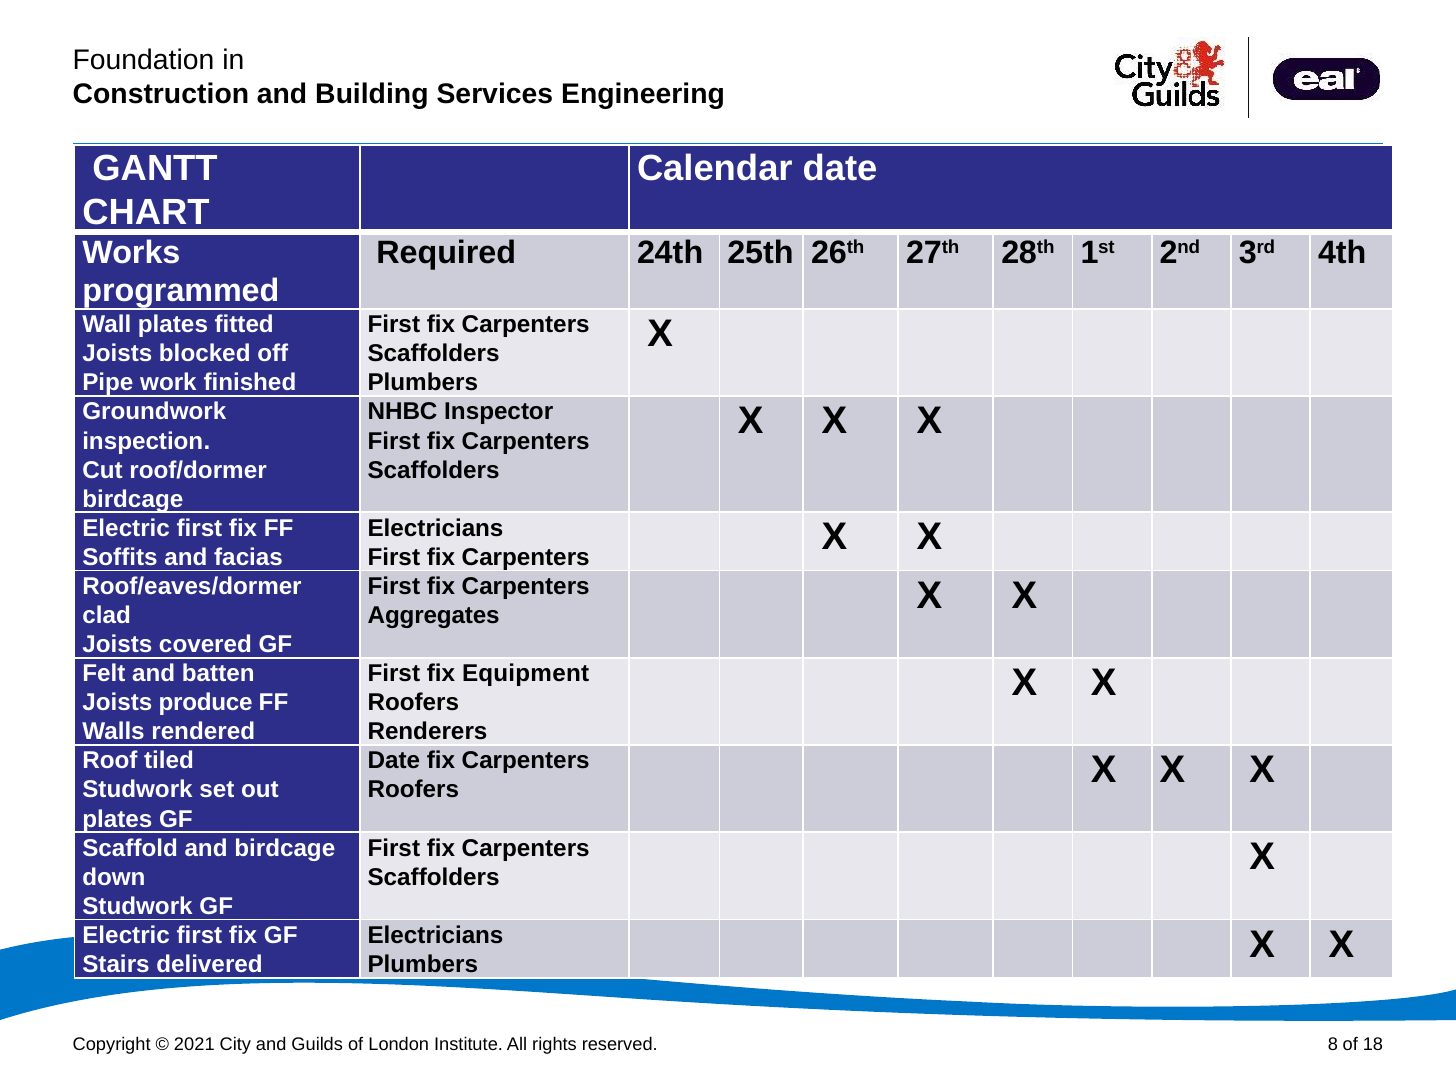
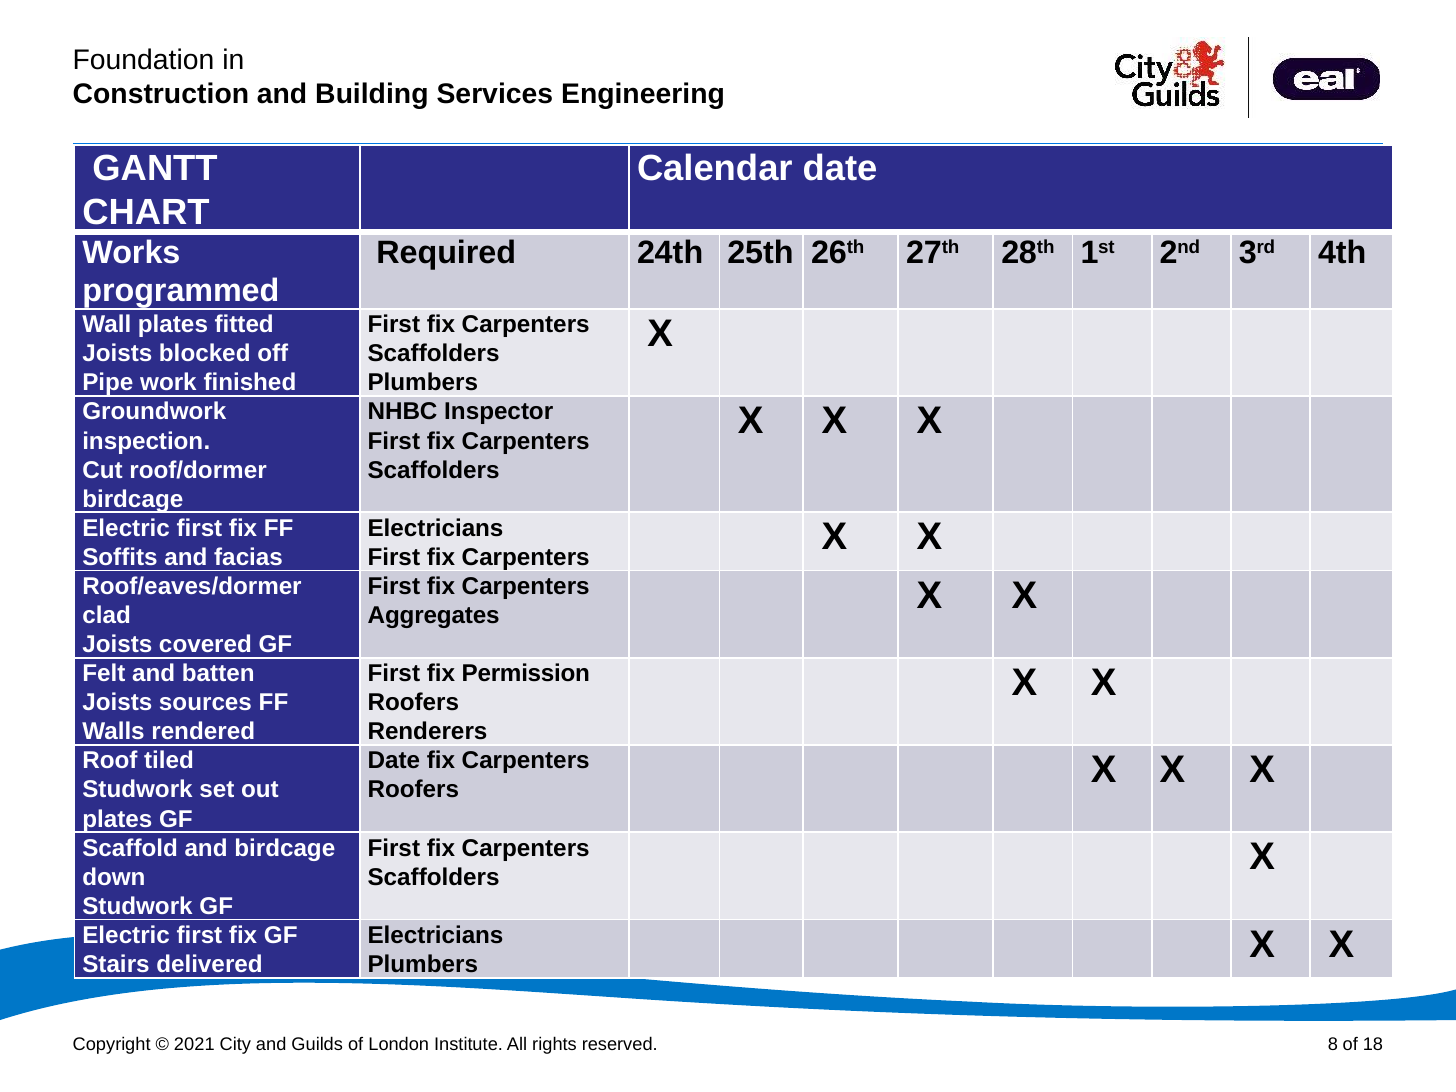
Equipment: Equipment -> Permission (526, 674)
produce: produce -> sources (205, 703)
